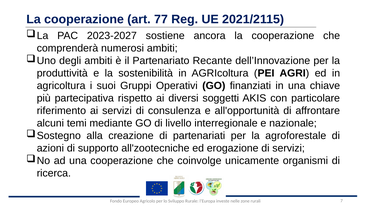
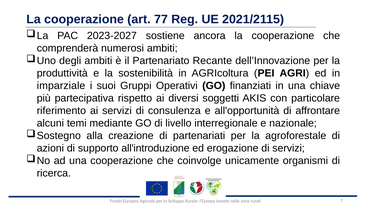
agricoltura: agricoltura -> imparziale (61, 86)
all'zootecniche: all'zootecniche -> all'introduzione (155, 149)
